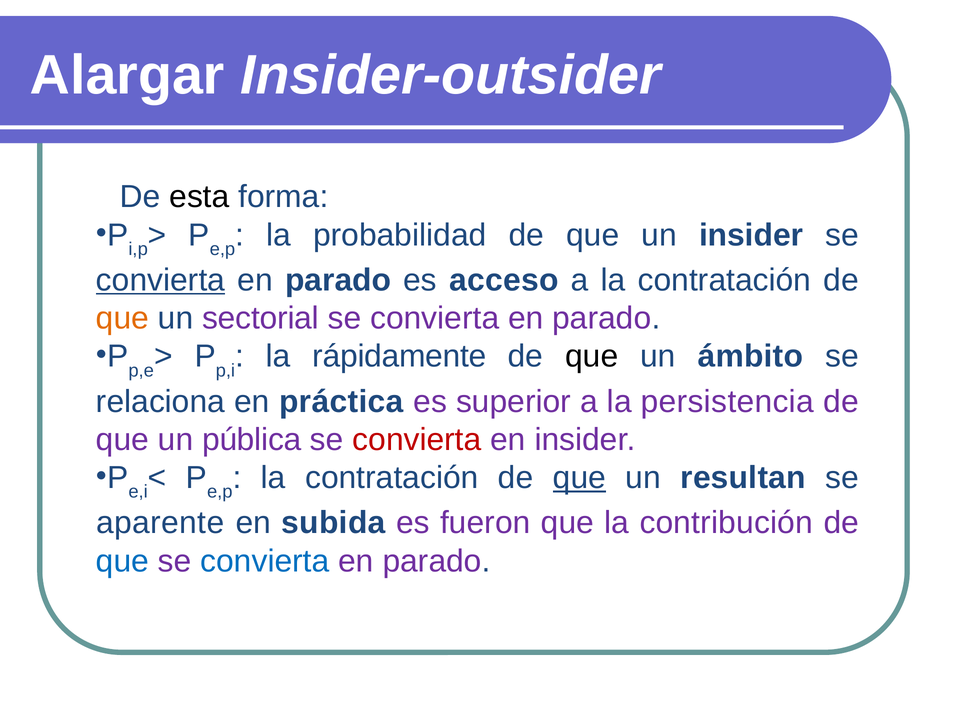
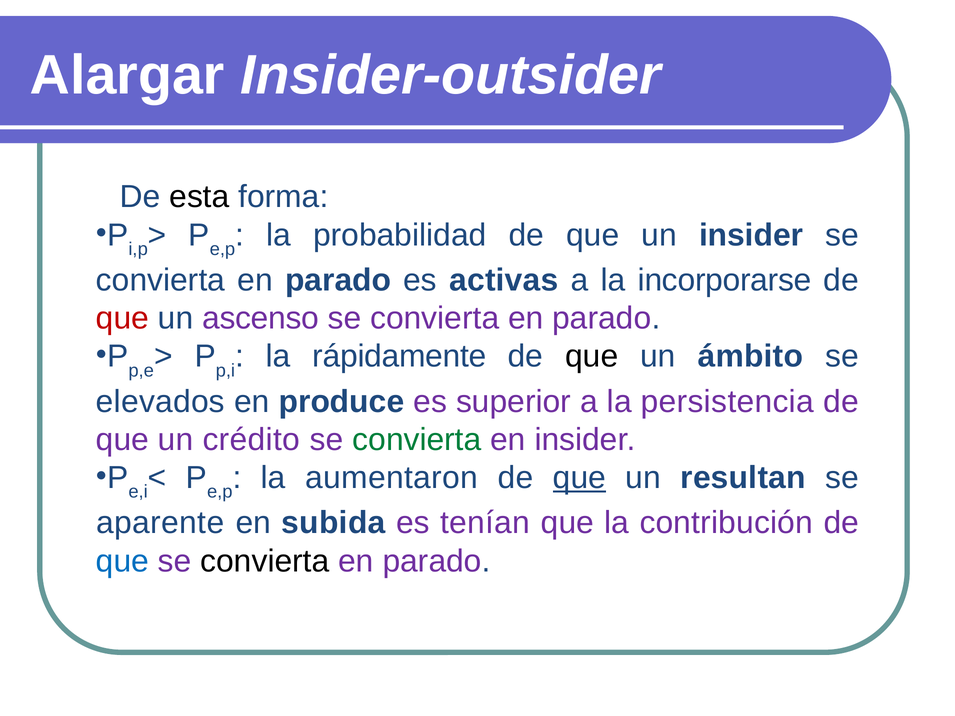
convierta underline: present -> none (161, 280)
acceso: acceso -> activas (504, 280)
a la contratación: contratación -> incorporarse (725, 280)
que colour: orange -> red (122, 318)
sectorial: sectorial -> ascenso (261, 318)
relaciona: relaciona -> elevados (160, 402)
práctica: práctica -> produce (342, 402)
pública: pública -> crédito (251, 440)
convierta colour: red -> green (417, 440)
contratación: contratación -> aumentaron (392, 478)
fueron: fueron -> tenían (485, 523)
convierta colour: blue -> black (265, 561)
